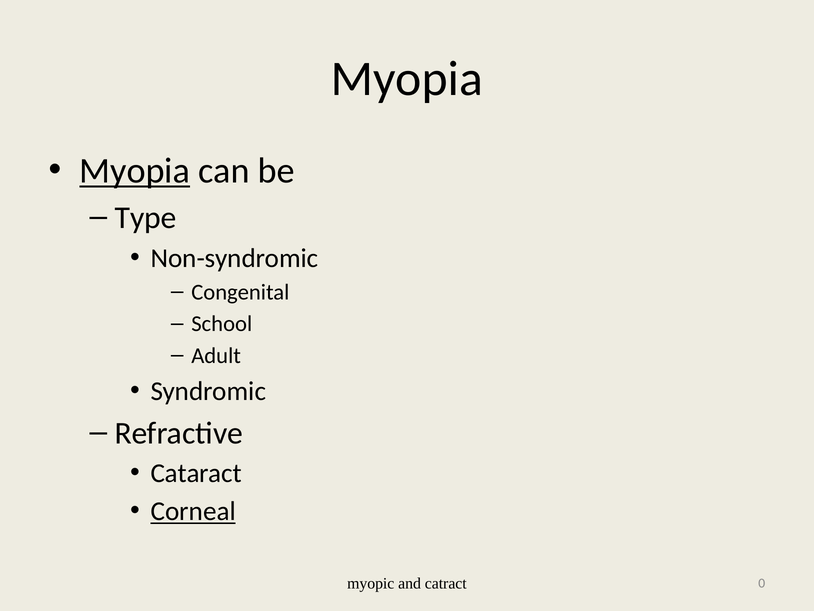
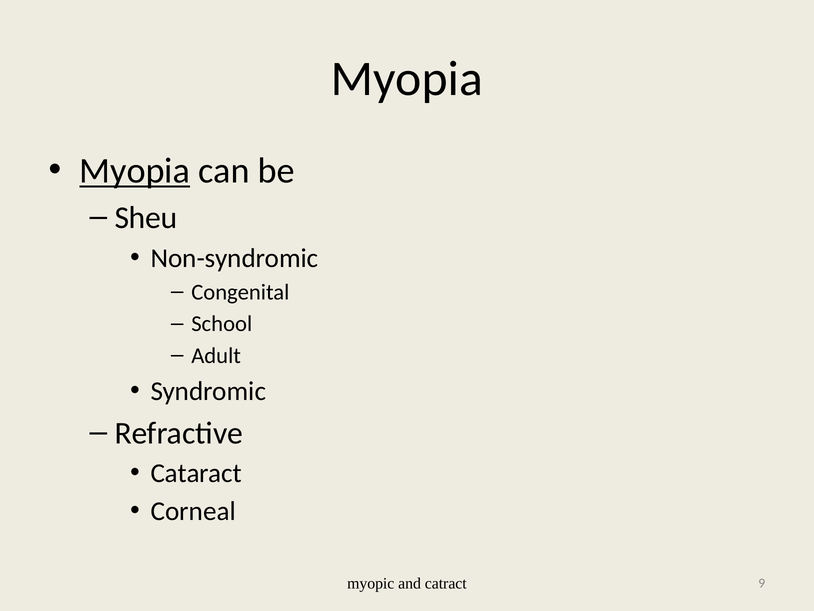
Type: Type -> Sheu (146, 217)
Corneal underline: present -> none (193, 511)
0: 0 -> 9 (762, 583)
